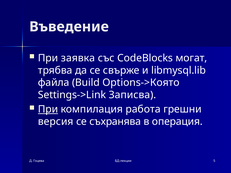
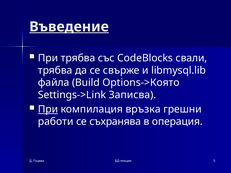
Въведение underline: none -> present (69, 27)
При заявка: заявка -> трябва (78, 58)
могат: могат -> свали (191, 58)
работа: работа -> връзка (143, 109)
версия: версия -> работи (56, 122)
